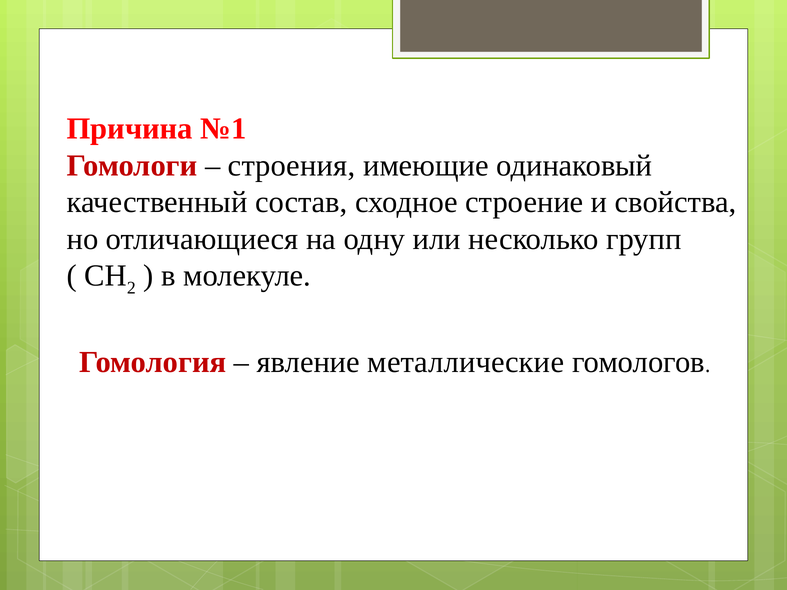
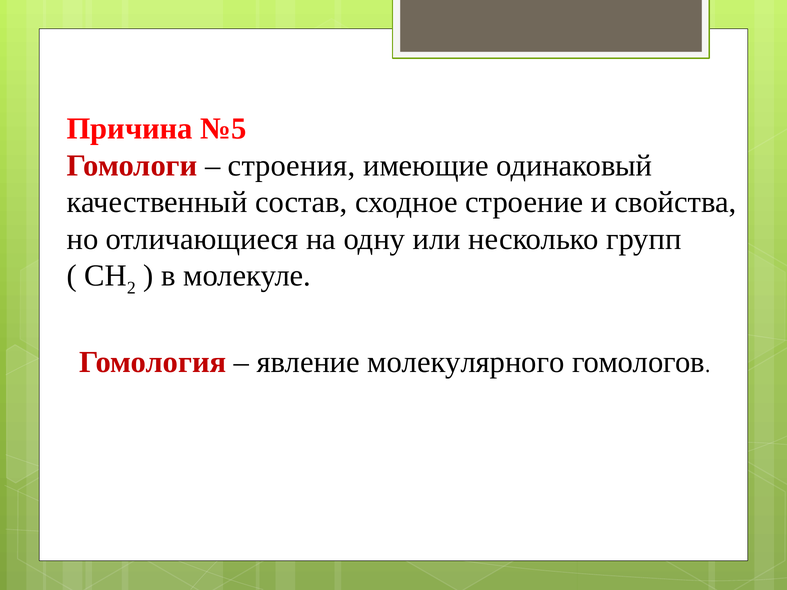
№1: №1 -> №5 (223, 129)
металлические: металлические -> молекулярного (466, 363)
